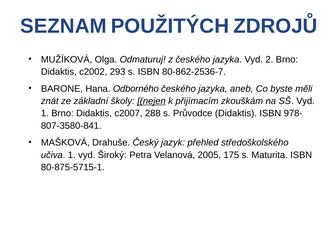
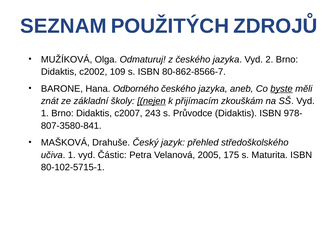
293: 293 -> 109 (118, 72)
80-862-2536-7: 80-862-2536-7 -> 80-862-8566-7 (194, 72)
byste underline: none -> present (282, 88)
288: 288 -> 243 (153, 113)
Široký: Široký -> Částic (112, 155)
80-875-5715-1: 80-875-5715-1 -> 80-102-5715-1 (73, 167)
